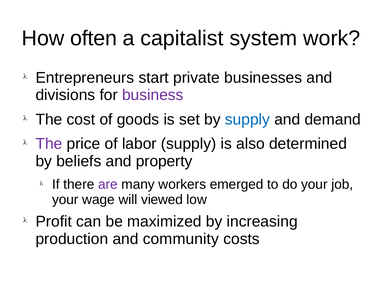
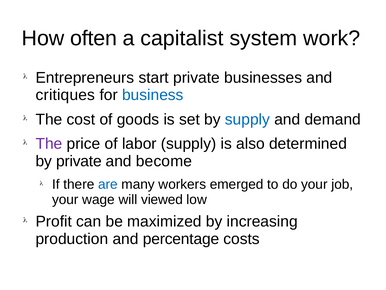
divisions: divisions -> critiques (65, 95)
business colour: purple -> blue (153, 95)
by beliefs: beliefs -> private (79, 161)
property: property -> become (164, 161)
are colour: purple -> blue (108, 184)
community: community -> percentage (181, 238)
